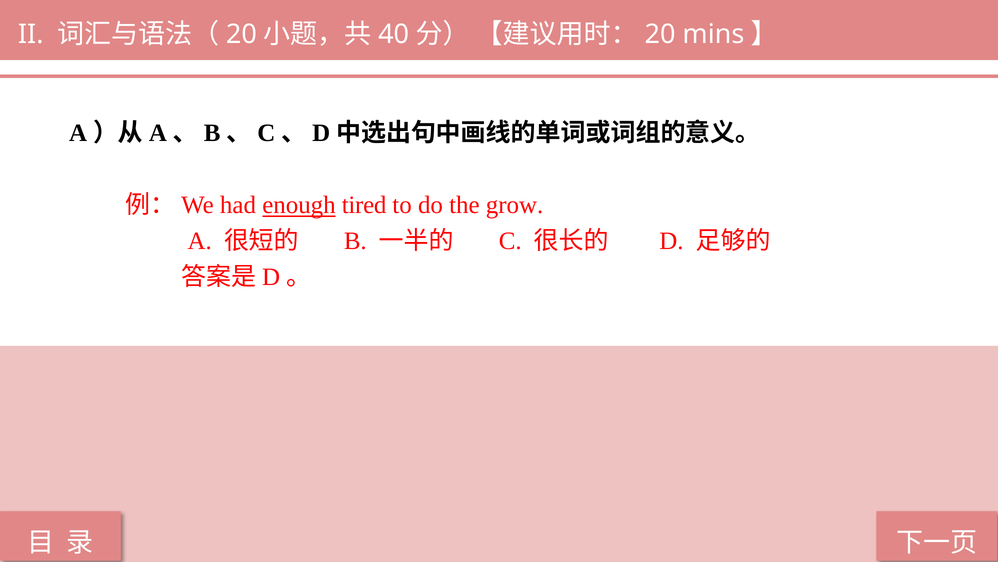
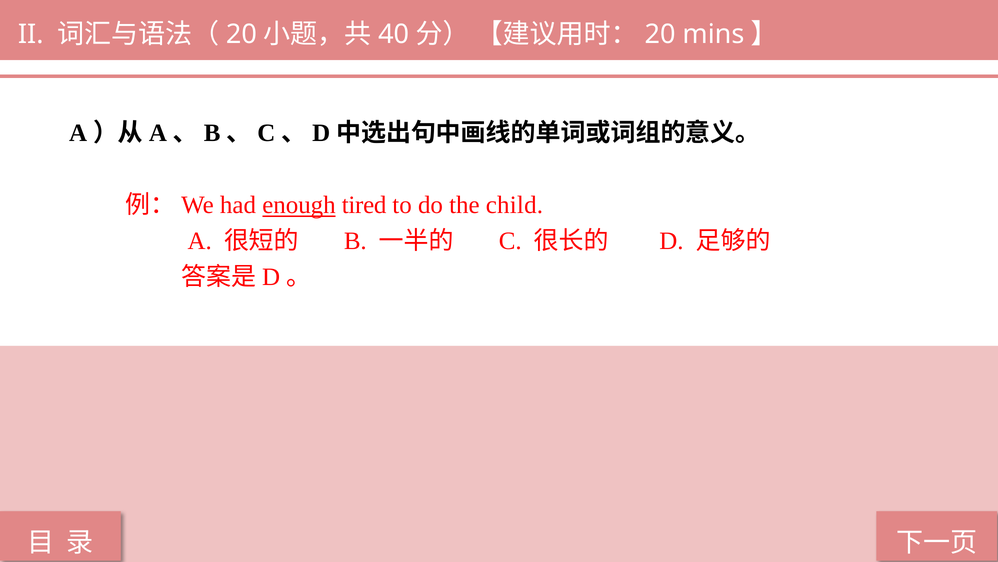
grow: grow -> child (514, 205)
